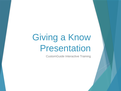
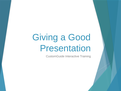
Know: Know -> Good (79, 37)
